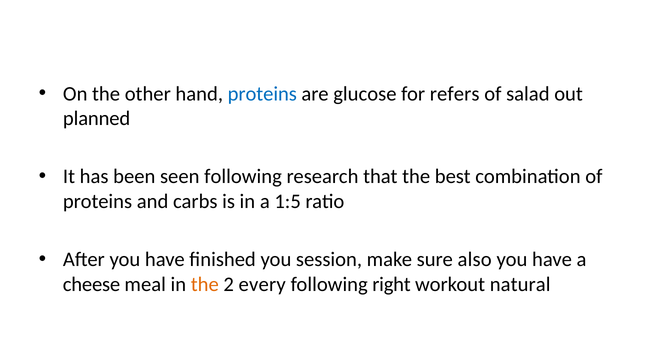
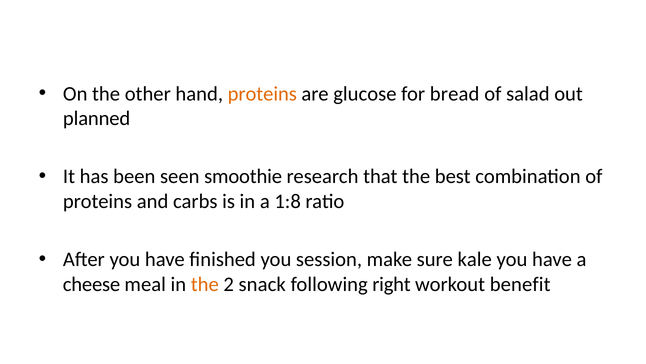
proteins colour: blue -> orange (262, 94)
refers: refers -> bread (455, 94)
seen following: following -> smoothie (243, 176)
1:5: 1:5 -> 1:8 (288, 201)
also: also -> kale (475, 259)
every: every -> snack (262, 284)
natural: natural -> benefit (520, 284)
